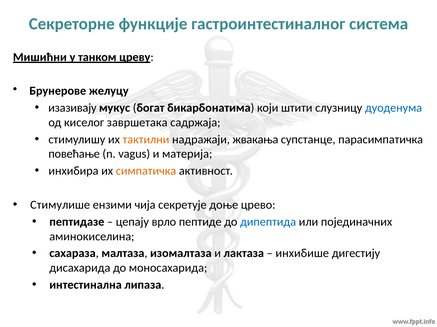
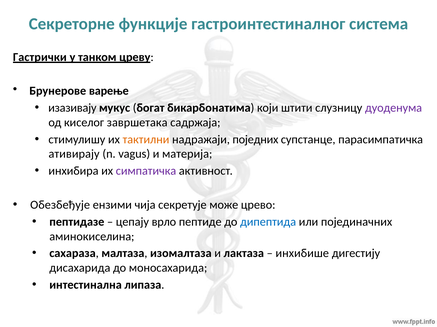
Мишићни: Мишићни -> Гастрички (40, 57)
желуцу: желуцу -> варење (109, 91)
дуоденума colour: blue -> purple (394, 108)
жвакања: жвакања -> поједних (255, 140)
повећање: повећање -> ативирају (74, 154)
симпатичка colour: orange -> purple (146, 171)
Стимулише: Стимулише -> Обезбеђује (60, 205)
доње: доње -> може (224, 205)
